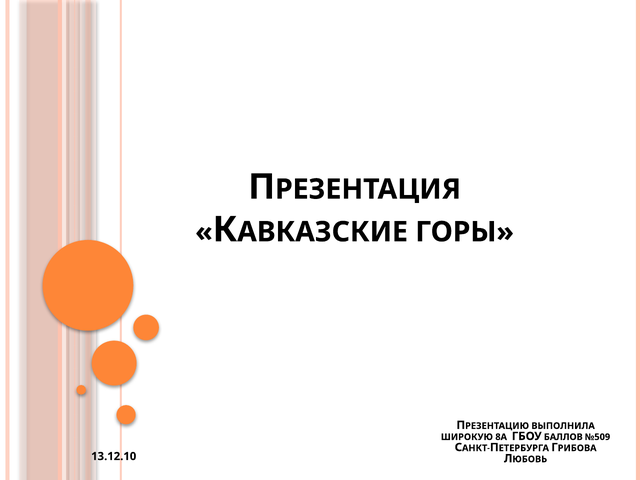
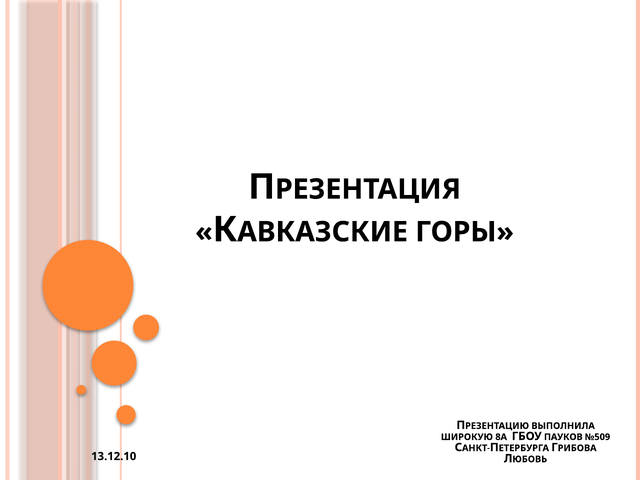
БАЛЛОВ: БАЛЛОВ -> ПАУКОВ (563, 437)
